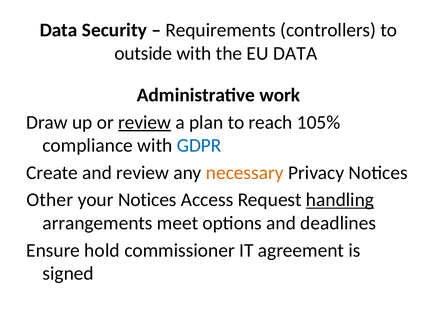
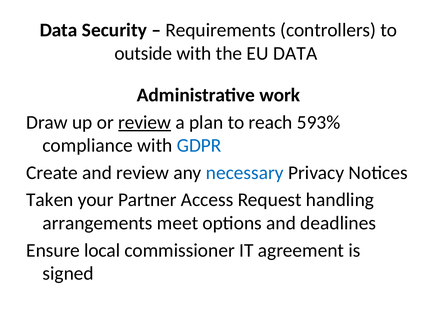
105%: 105% -> 593% (319, 123)
necessary colour: orange -> blue (245, 173)
Other: Other -> Taken (50, 200)
your Notices: Notices -> Partner (147, 200)
handling underline: present -> none (340, 200)
hold: hold -> local (102, 251)
